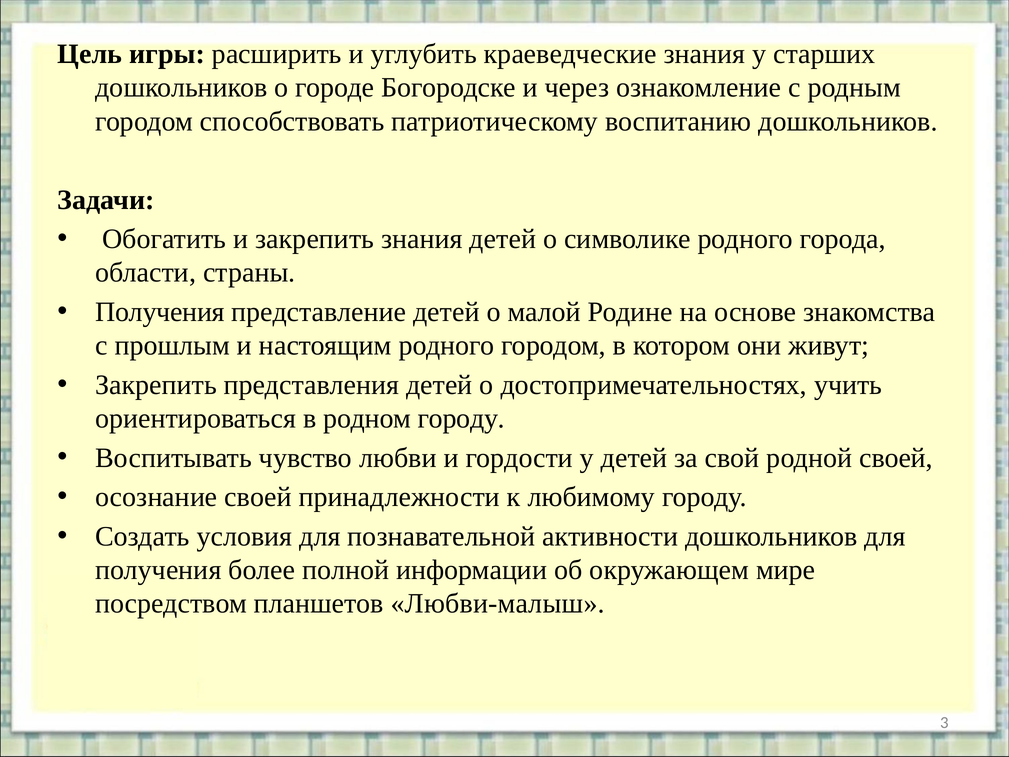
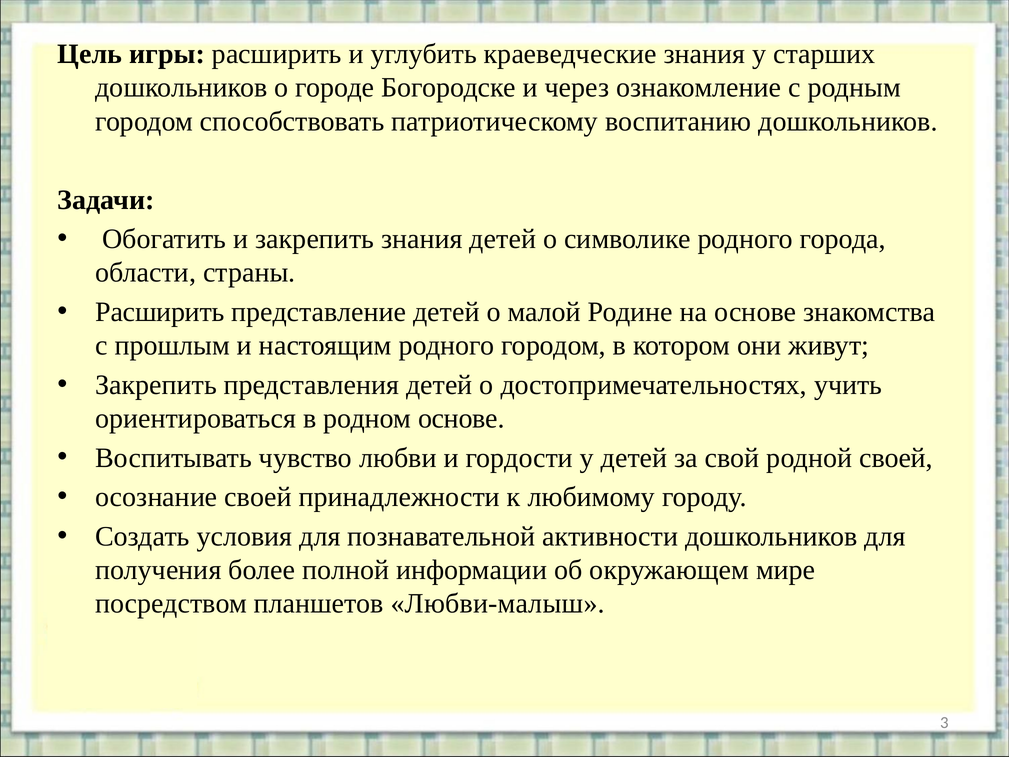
Получения: Получения -> Расширить (160, 312)
родном городу: городу -> основе (461, 418)
